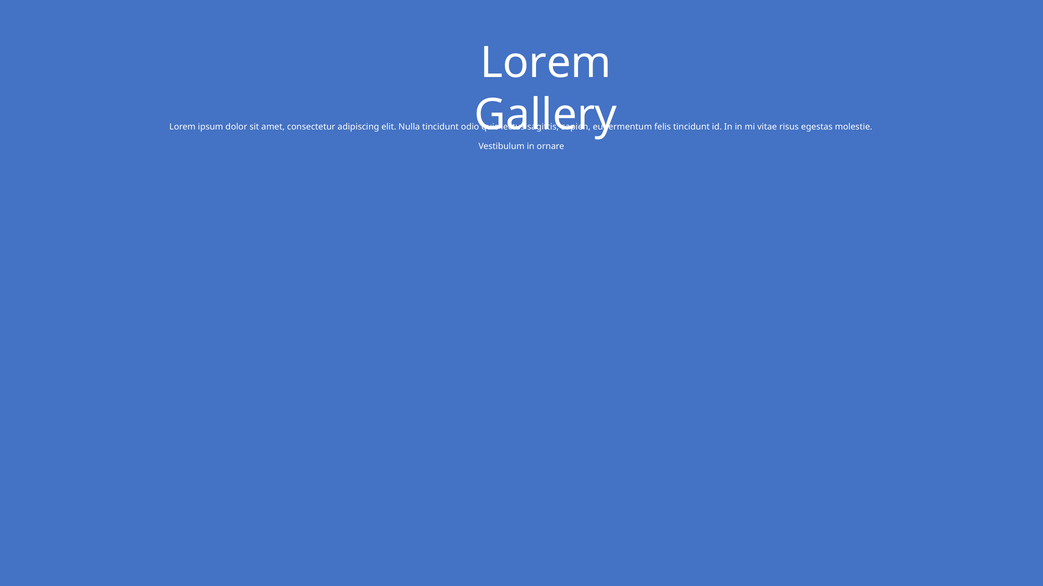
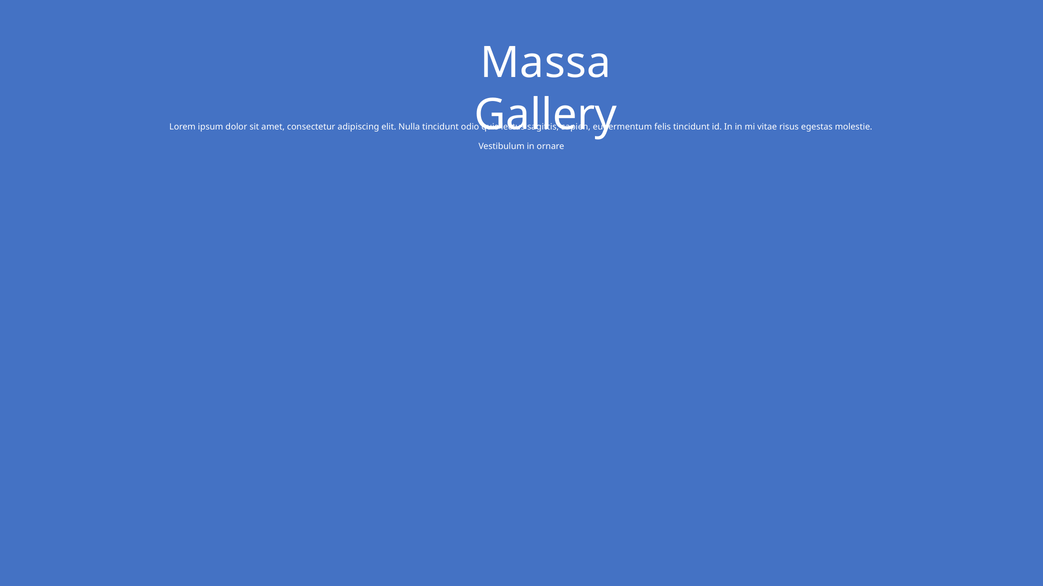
Lorem: Lorem -> Massa (546, 63)
